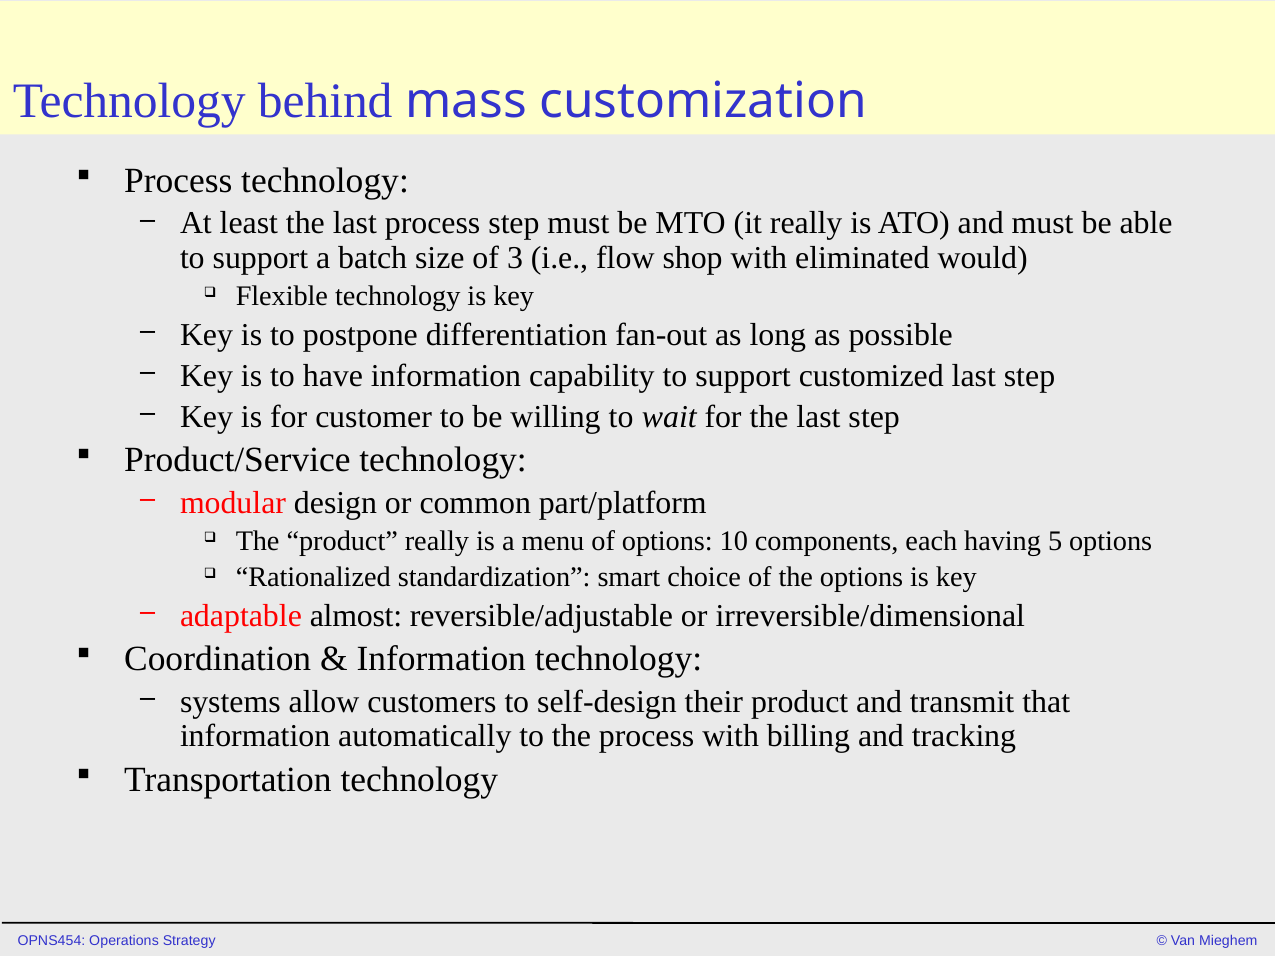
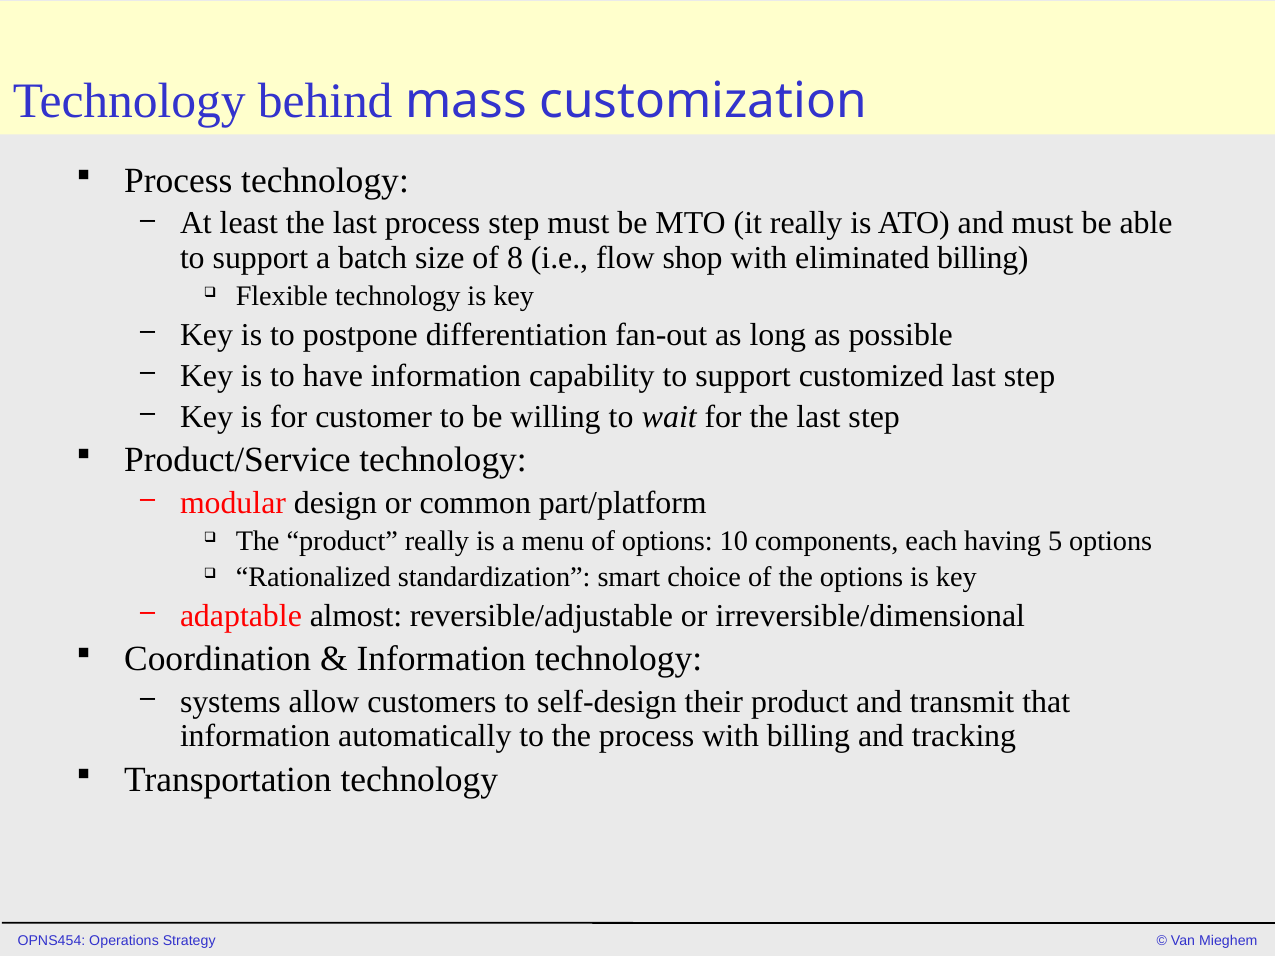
3: 3 -> 8 (515, 258)
eliminated would: would -> billing (983, 258)
